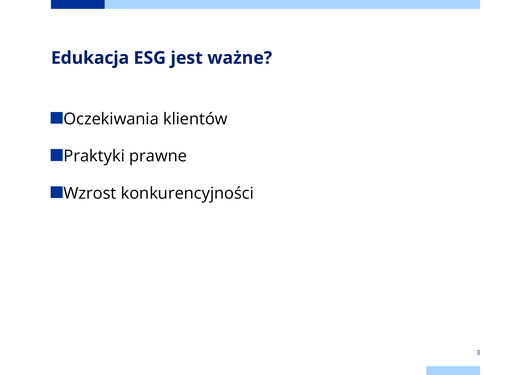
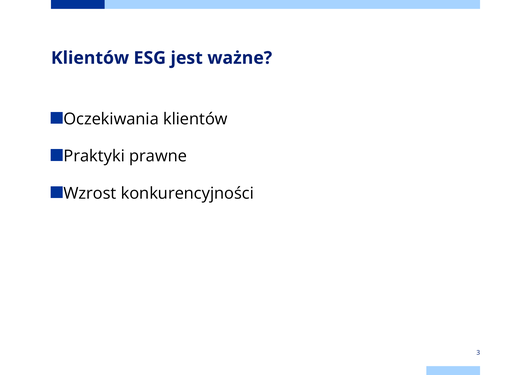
Edukacja: Edukacja -> Klientów (90, 58)
